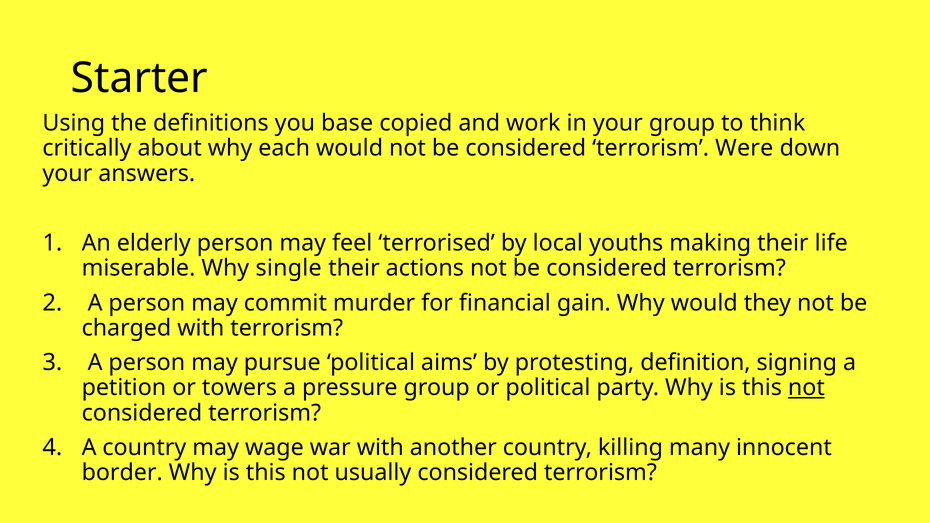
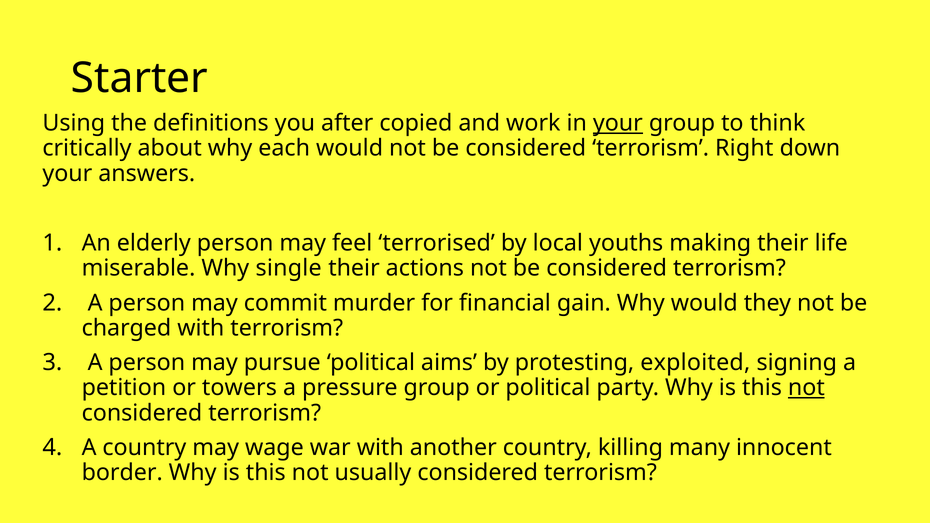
base: base -> after (347, 123)
your underline: none -> present (618, 123)
Were: Were -> Right (744, 148)
definition: definition -> exploited (695, 363)
